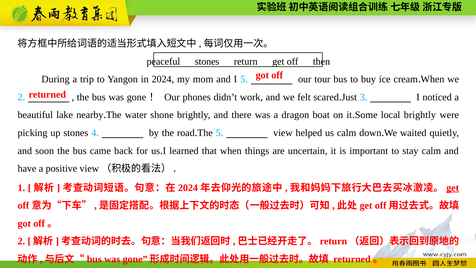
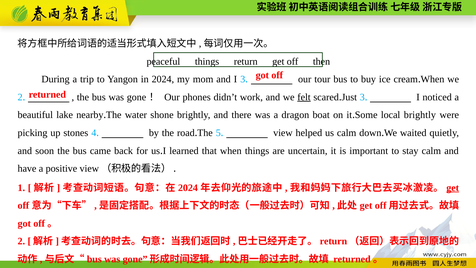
peaceful stones: stones -> things (207, 61)
I 5: 5 -> 3 (243, 79)
felt underline: none -> present (304, 97)
